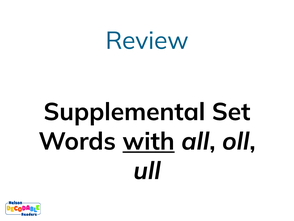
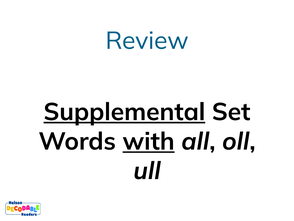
Supplemental underline: none -> present (124, 112)
